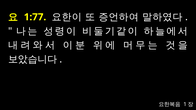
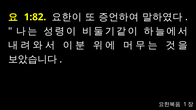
1:77: 1:77 -> 1:82 (35, 17)
